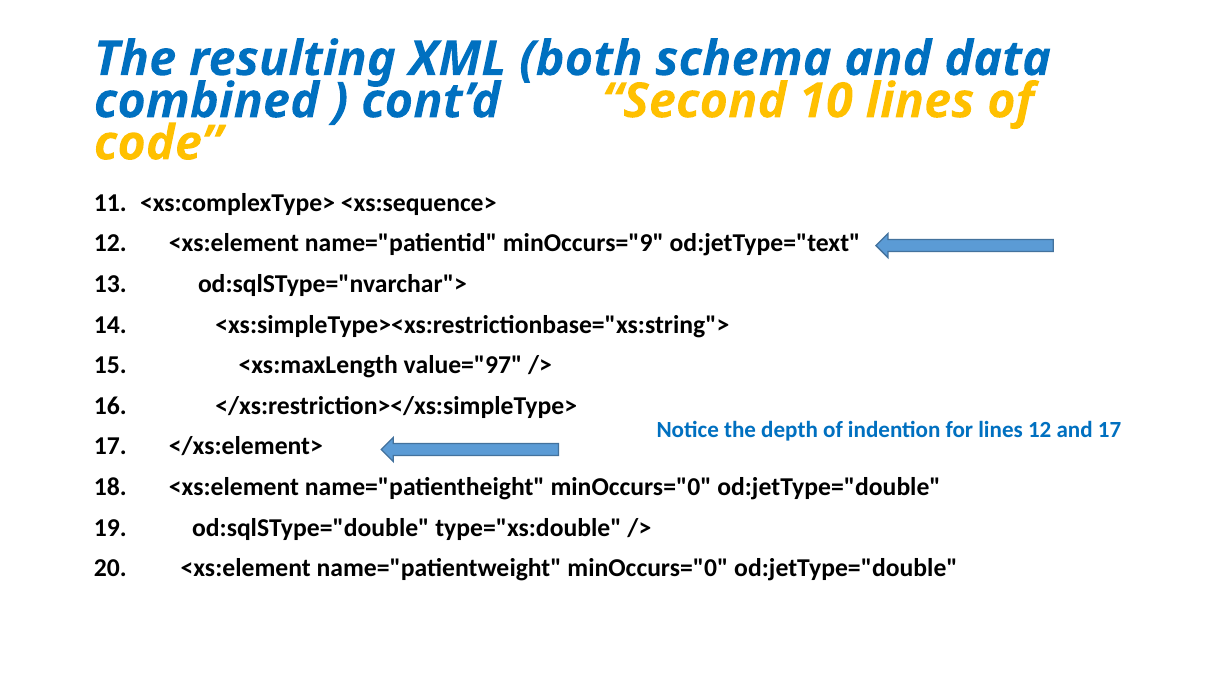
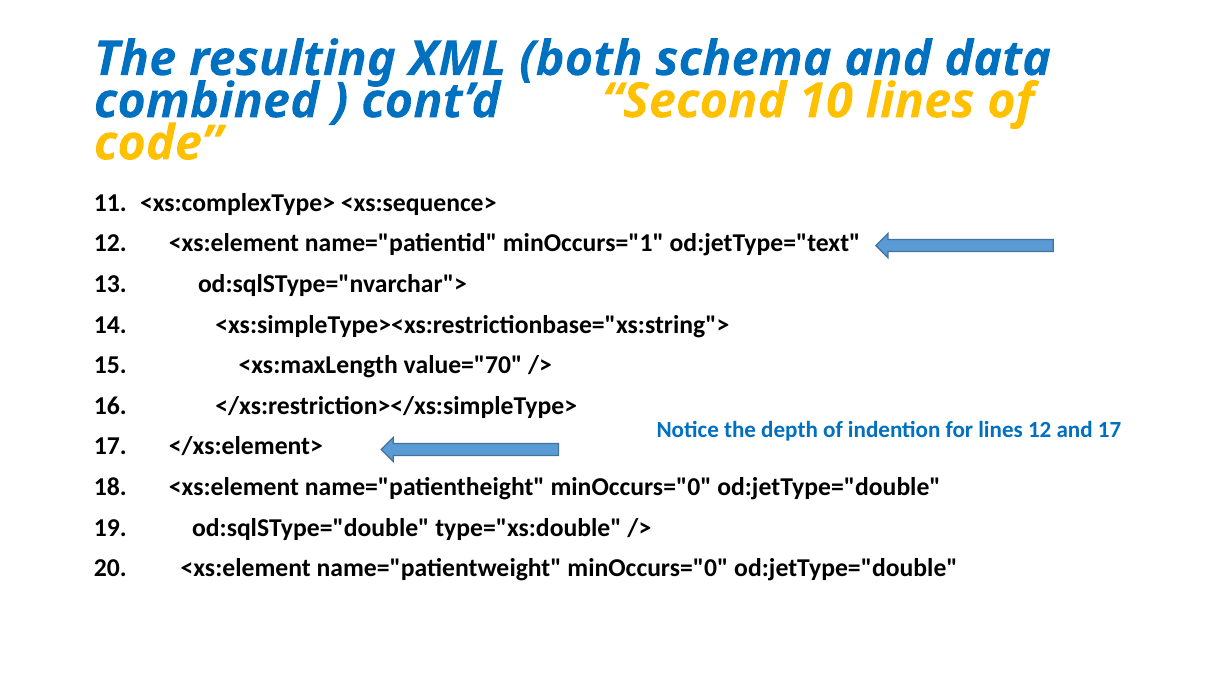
minOccurs="9: minOccurs="9 -> minOccurs="1 (583, 243)
value="97: value="97 -> value="70 (463, 365)
